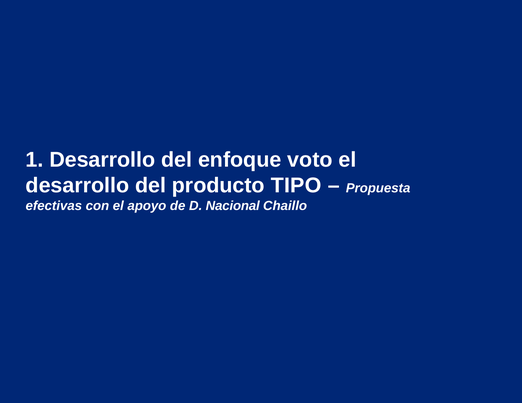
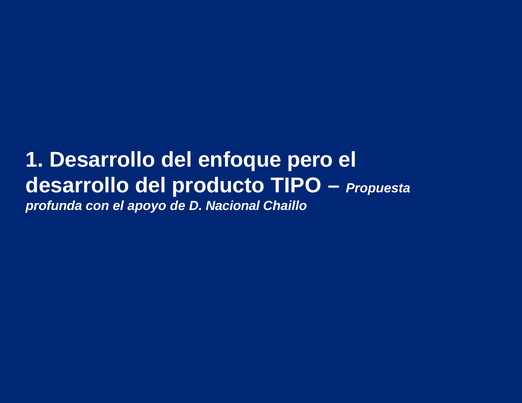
voto: voto -> pero (310, 160)
efectivas: efectivas -> profunda (54, 206)
